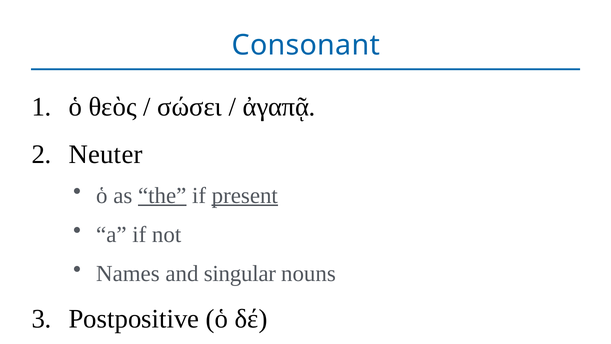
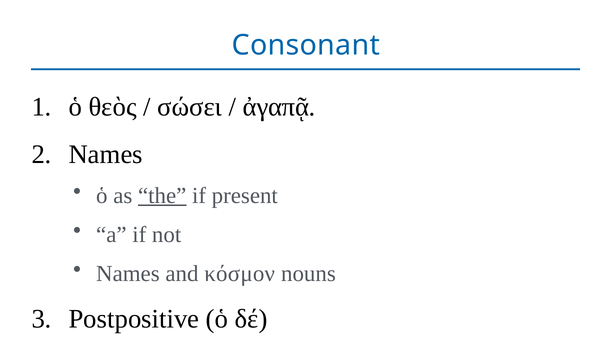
Neuter: Neuter -> Names (106, 154)
present underline: present -> none (245, 195)
singular: singular -> κόσμον (240, 273)
